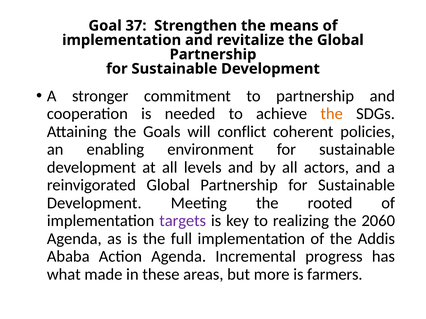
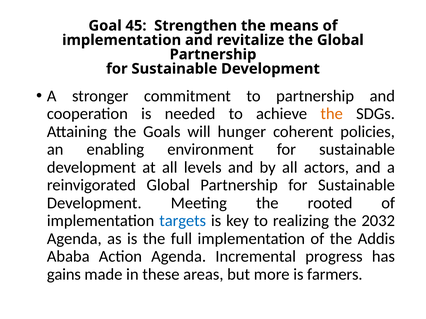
37: 37 -> 45 (136, 26)
conflict: conflict -> hunger (242, 132)
targets colour: purple -> blue (183, 221)
2060: 2060 -> 2032 (378, 221)
what: what -> gains (64, 275)
